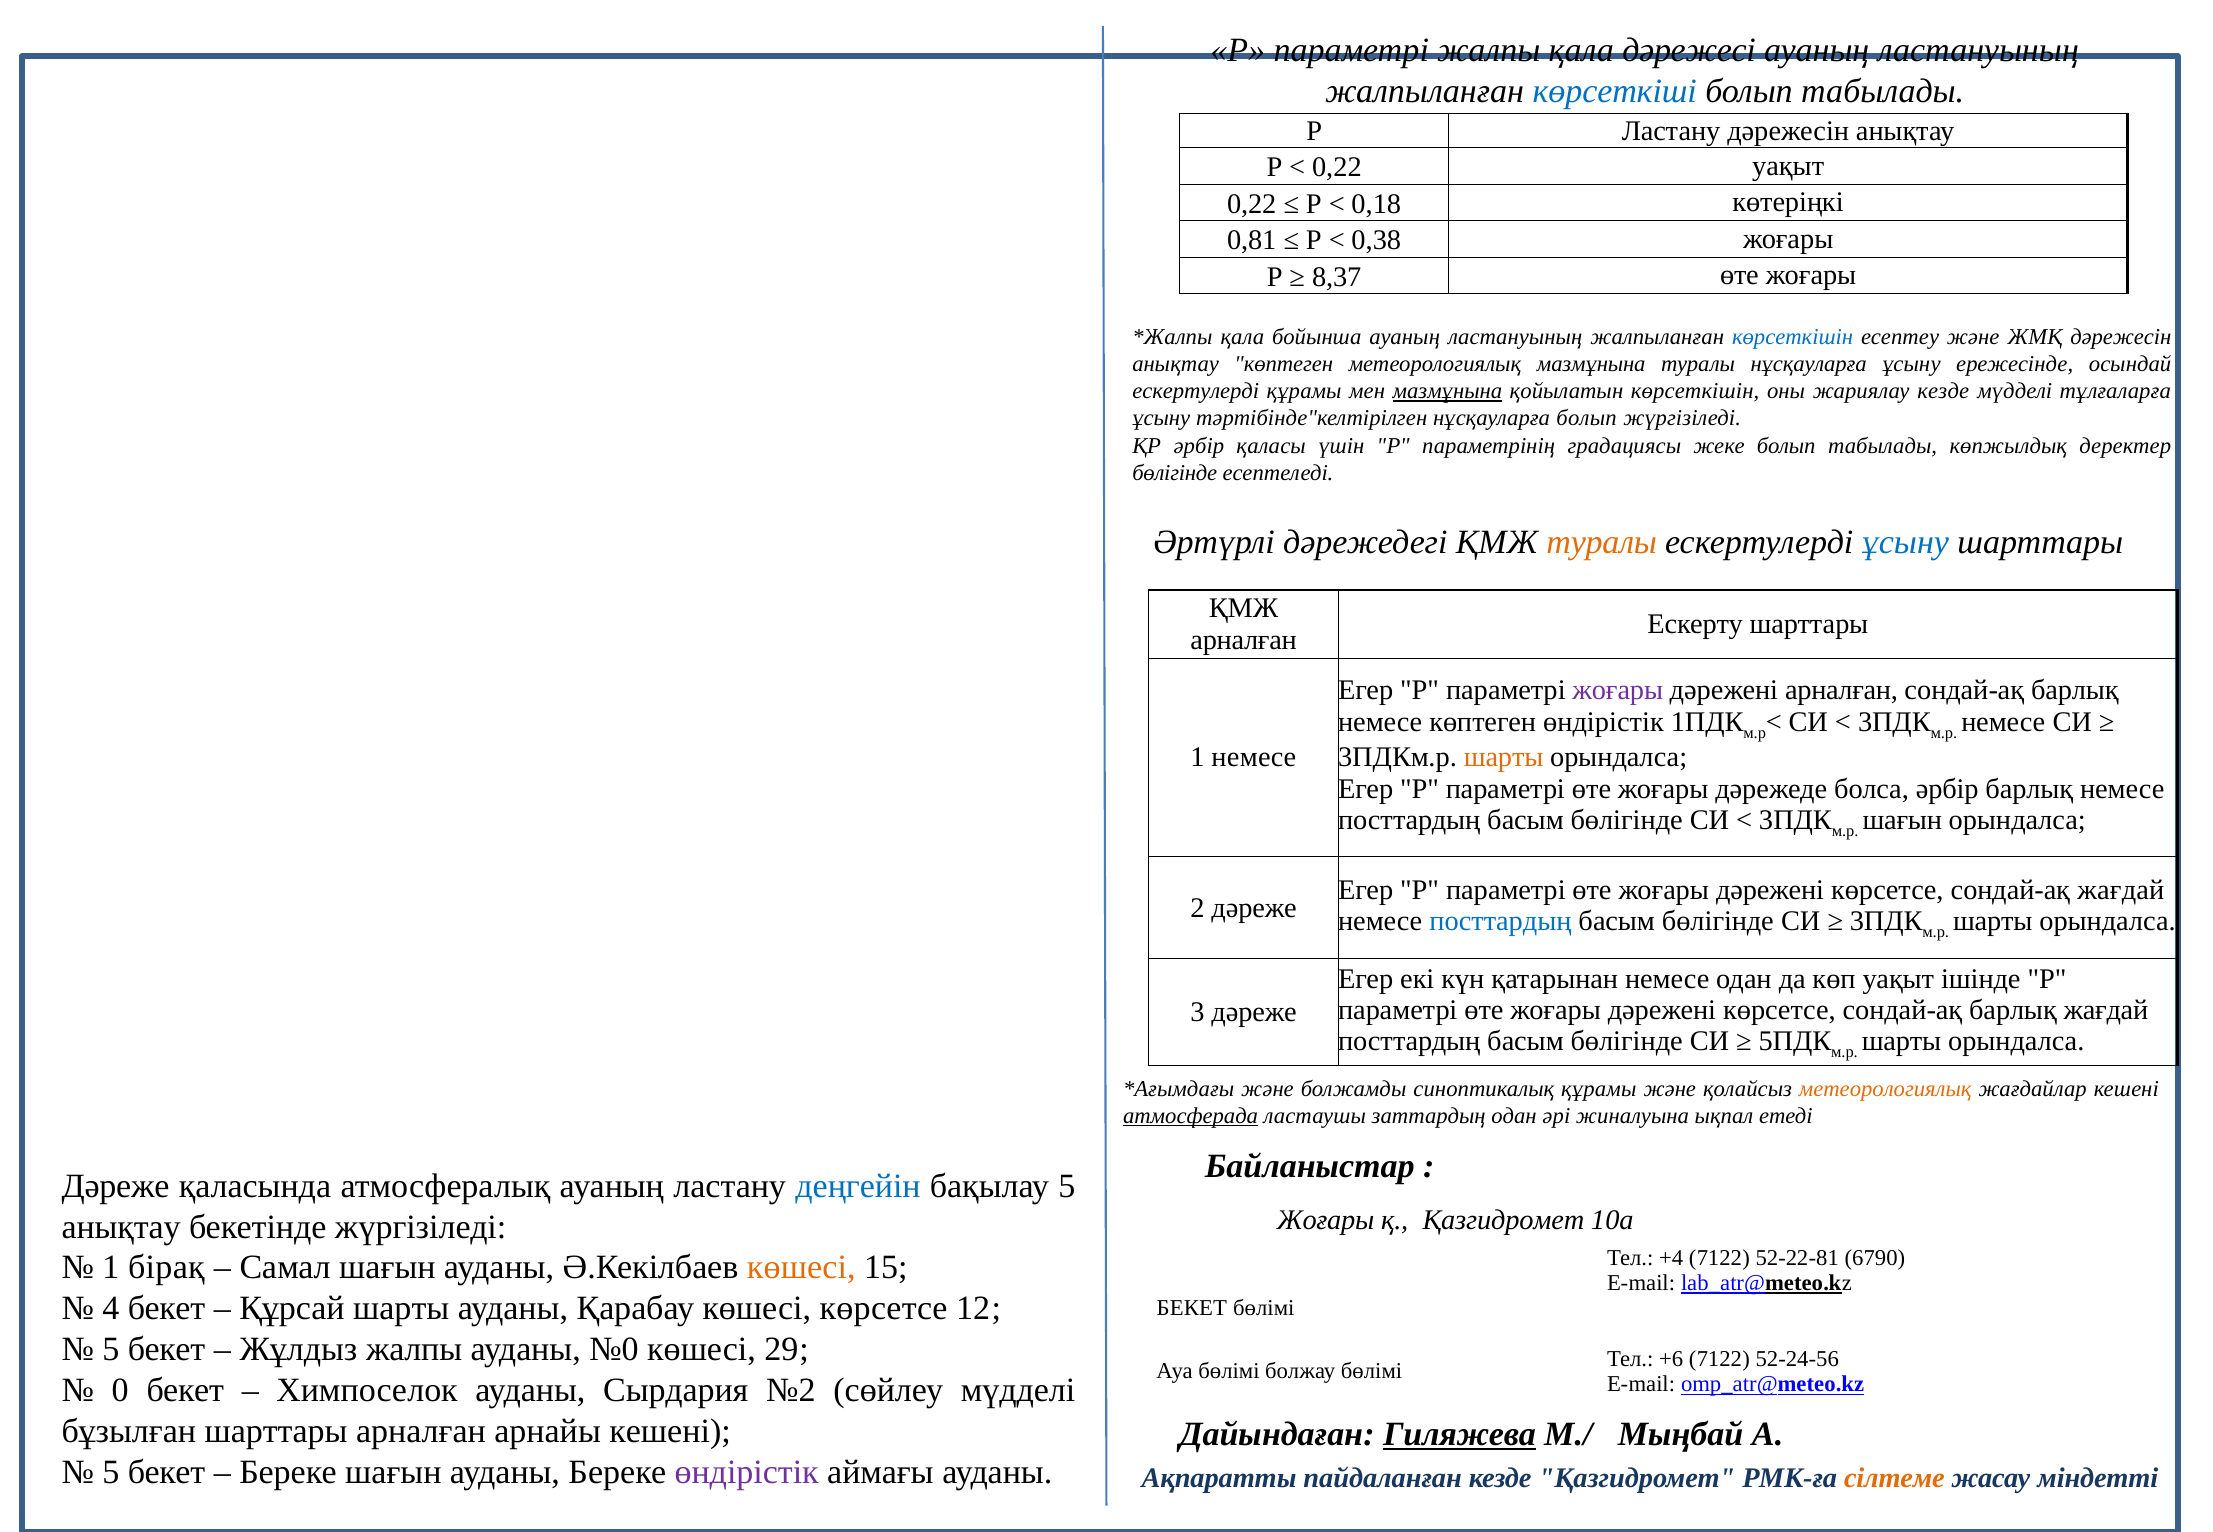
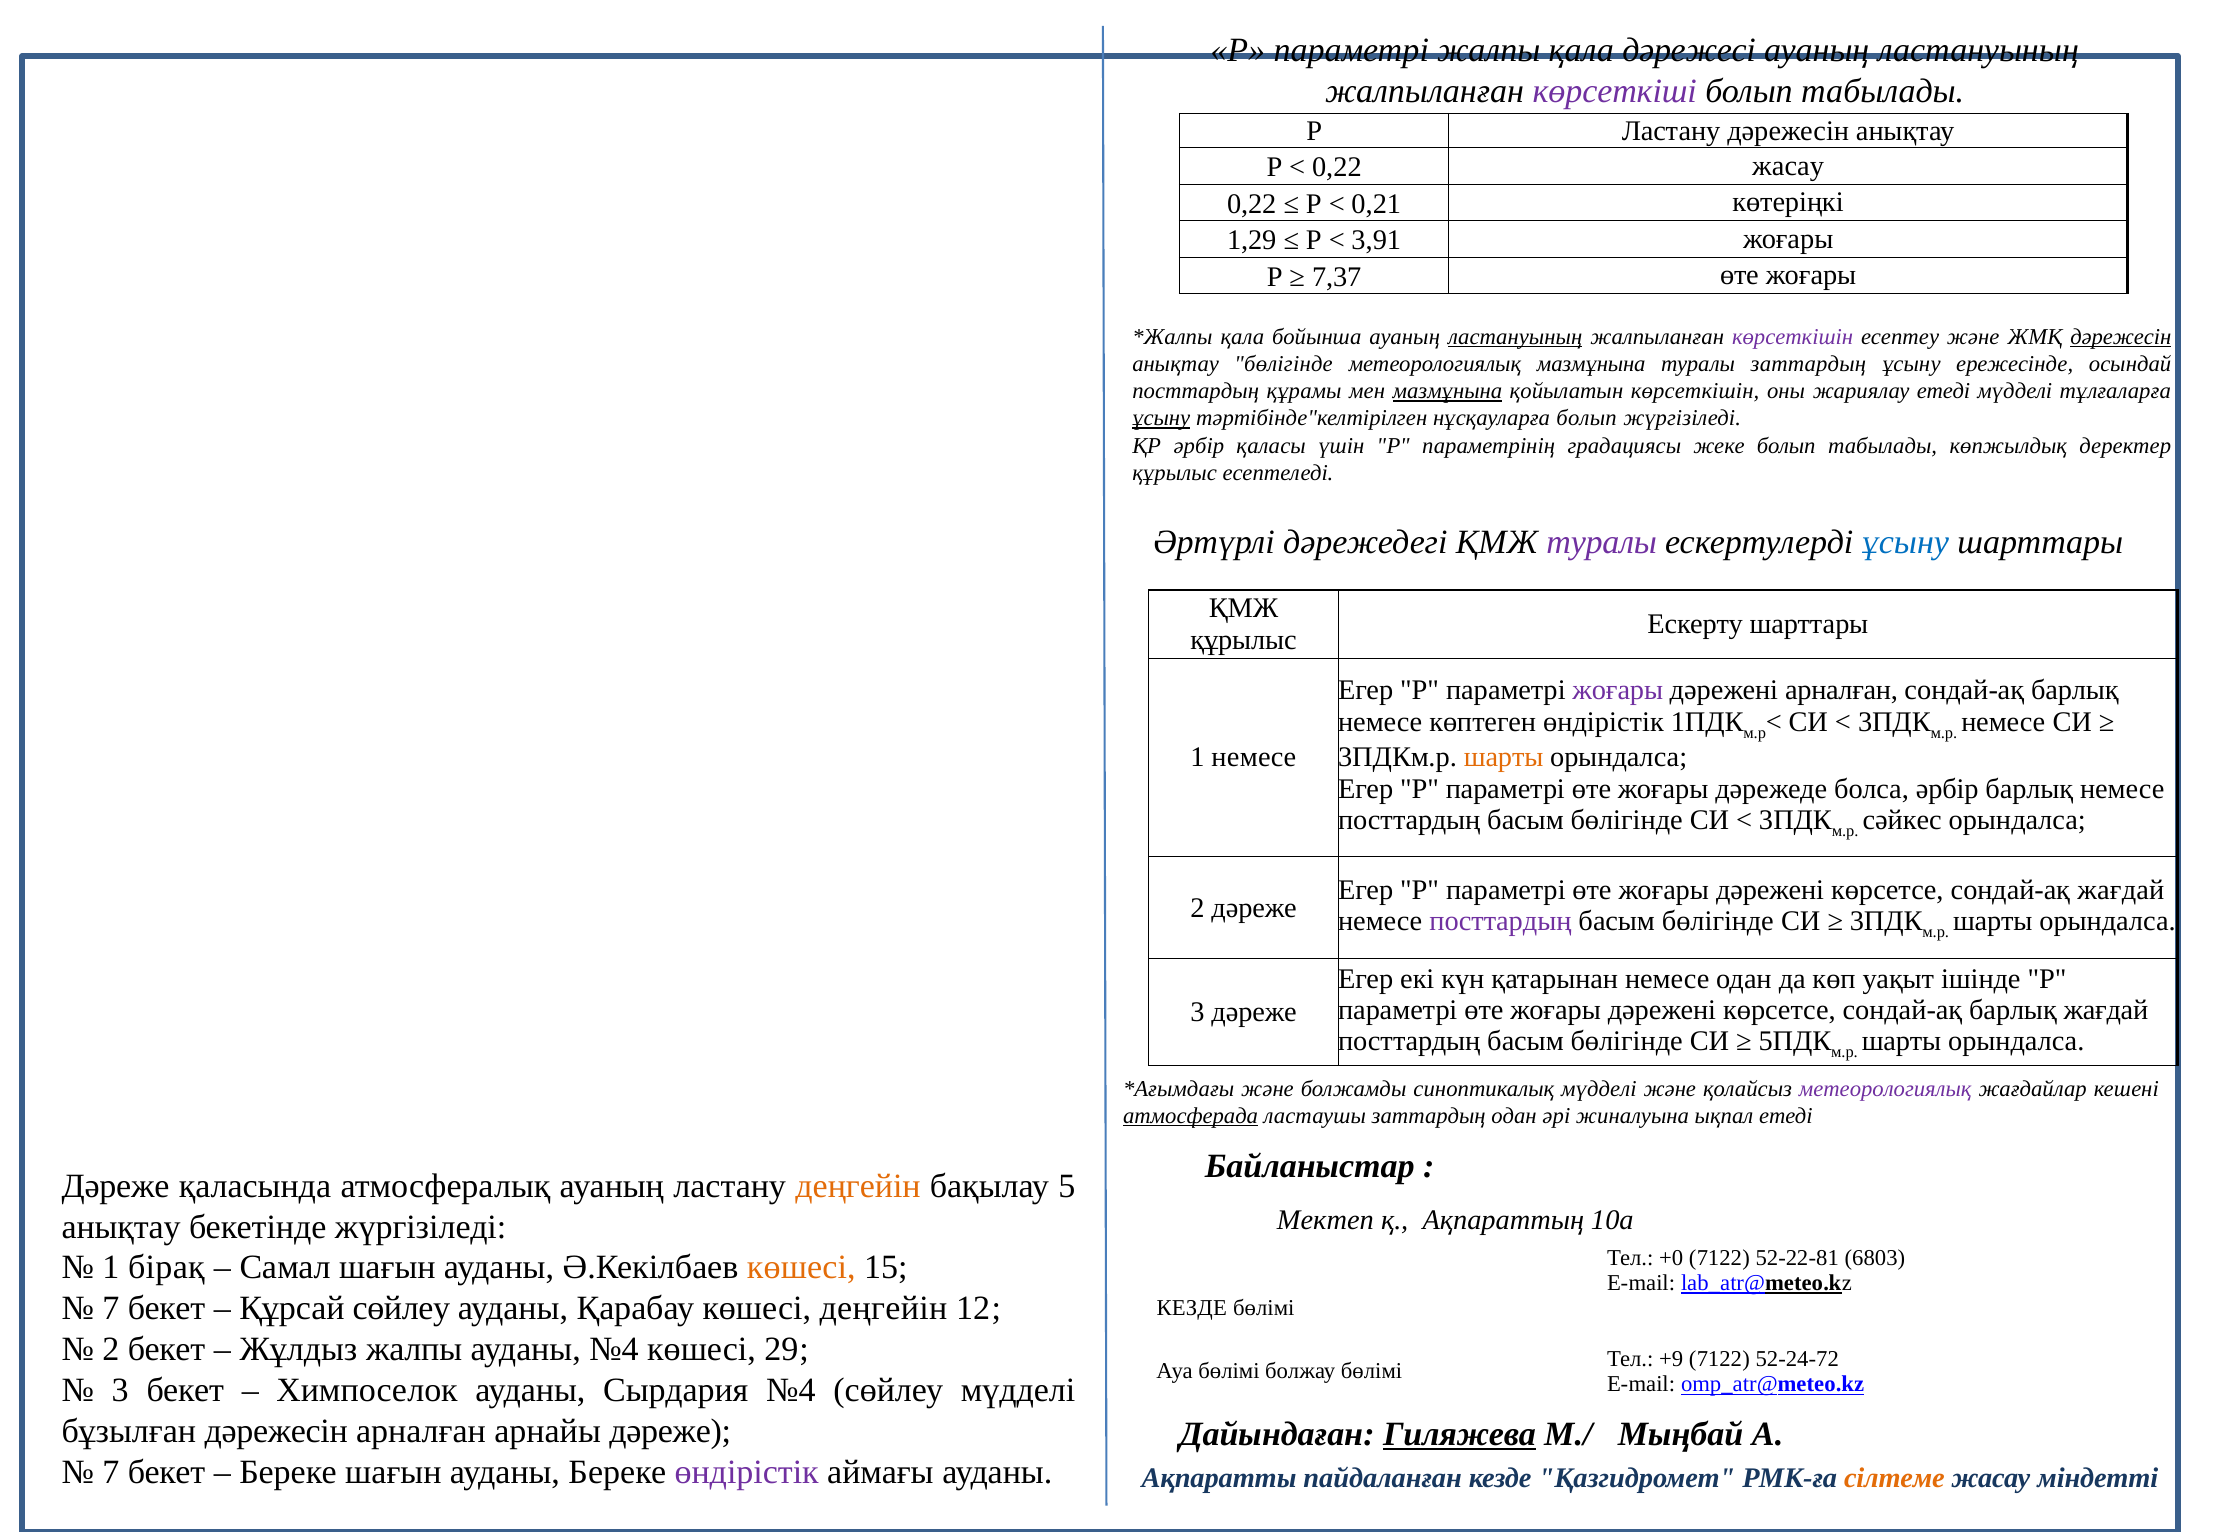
көрсеткіші colour: blue -> purple (1615, 91)
0,22 уақыт: уақыт -> жасау (1788, 166)
0,18: 0,18 -> 0,21 (1376, 204)
0,81: 0,81 -> 1,29 (1252, 240)
0,38: 0,38 -> 3,91 (1376, 240)
8,37: 8,37 -> 7,37 (1337, 277)
ластануының underline: none -> present (1515, 337)
көрсеткішін colour: blue -> purple (1793, 337)
дәрежесін underline: none -> present (2121, 337)
анықтау көптеген: көптеген -> бөлігінде (1284, 364)
туралы нұсқауларға: нұсқауларға -> заттардың (1808, 364)
ескертулерді: ескертулерді -> посттардың (1196, 391)
жариялау кезде: кезде -> етеді (1944, 391)
ұсыну underline: none -> present (1161, 418)
бөлігінде: бөлігінде -> құрылыс (1175, 473)
туралы colour: orange -> purple (1602, 542)
арналған: арналған -> құрылыс (1244, 640)
шағын: шағын -> сәйкес (1902, 820)
посттардың colour: blue -> purple (1500, 921)
синоптикалық құрамы: құрамы -> мүдделі (1599, 1089)
метеорологиялық colour: orange -> purple (1885, 1089)
деңгейін colour: blue -> orange (858, 1186)
Жоғары: Жоғары -> Мектеп (1325, 1220)
қ Қазгидромет: Қазгидромет -> Ақпараттың (1503, 1220)
+4: +4 -> +0 (1671, 1258)
6790: 6790 -> 6803 (1875, 1258)
4: 4 -> 7 (111, 1309)
Құрсай шарты: шарты -> сөйлеу (401, 1309)
көшесі көрсетсе: көрсетсе -> деңгейін (883, 1309)
БЕКЕТ: БЕКЕТ -> КЕЗДЕ (1192, 1308)
5: 5 -> 2 (111, 1349)
ауданы №0: №0 -> №4 (614, 1349)
+6: +6 -> +9 (1671, 1359)
52-24-56: 52-24-56 -> 52-24-72 (1797, 1359)
0: 0 -> 3 (120, 1390)
Сырдария №2: №2 -> №4 (791, 1390)
бұзылған шарттары: шарттары -> дәрежесін (276, 1431)
арнайы кешені: кешені -> дәреже (670, 1431)
5: 5 -> 7 (111, 1472)
